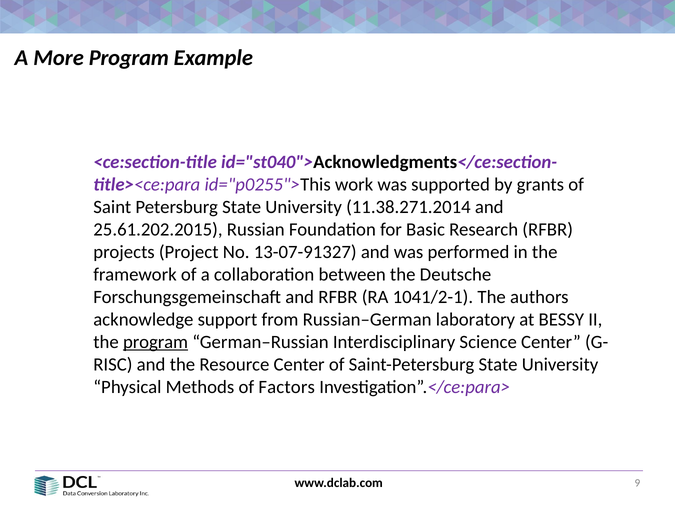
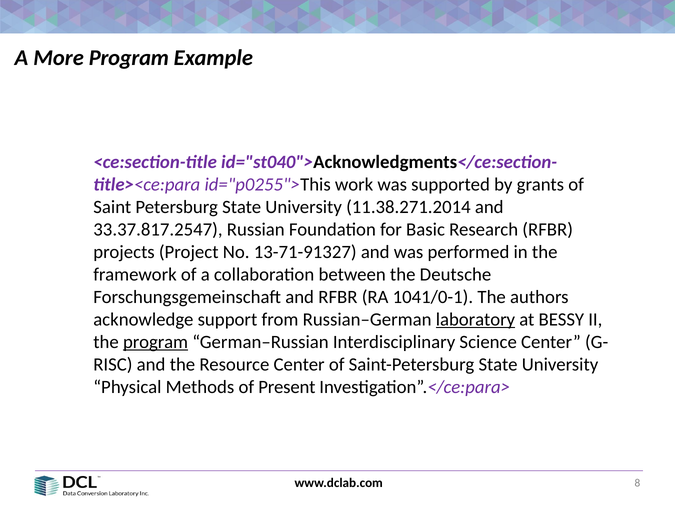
25.61.202.2015: 25.61.202.2015 -> 33.37.817.2547 (158, 230)
13-07-91327: 13-07-91327 -> 13-71-91327 (305, 252)
1041/2-1: 1041/2-1 -> 1041/0-1 (433, 297)
laboratory underline: none -> present (475, 320)
Factors: Factors -> Present (287, 387)
9: 9 -> 8 (637, 483)
